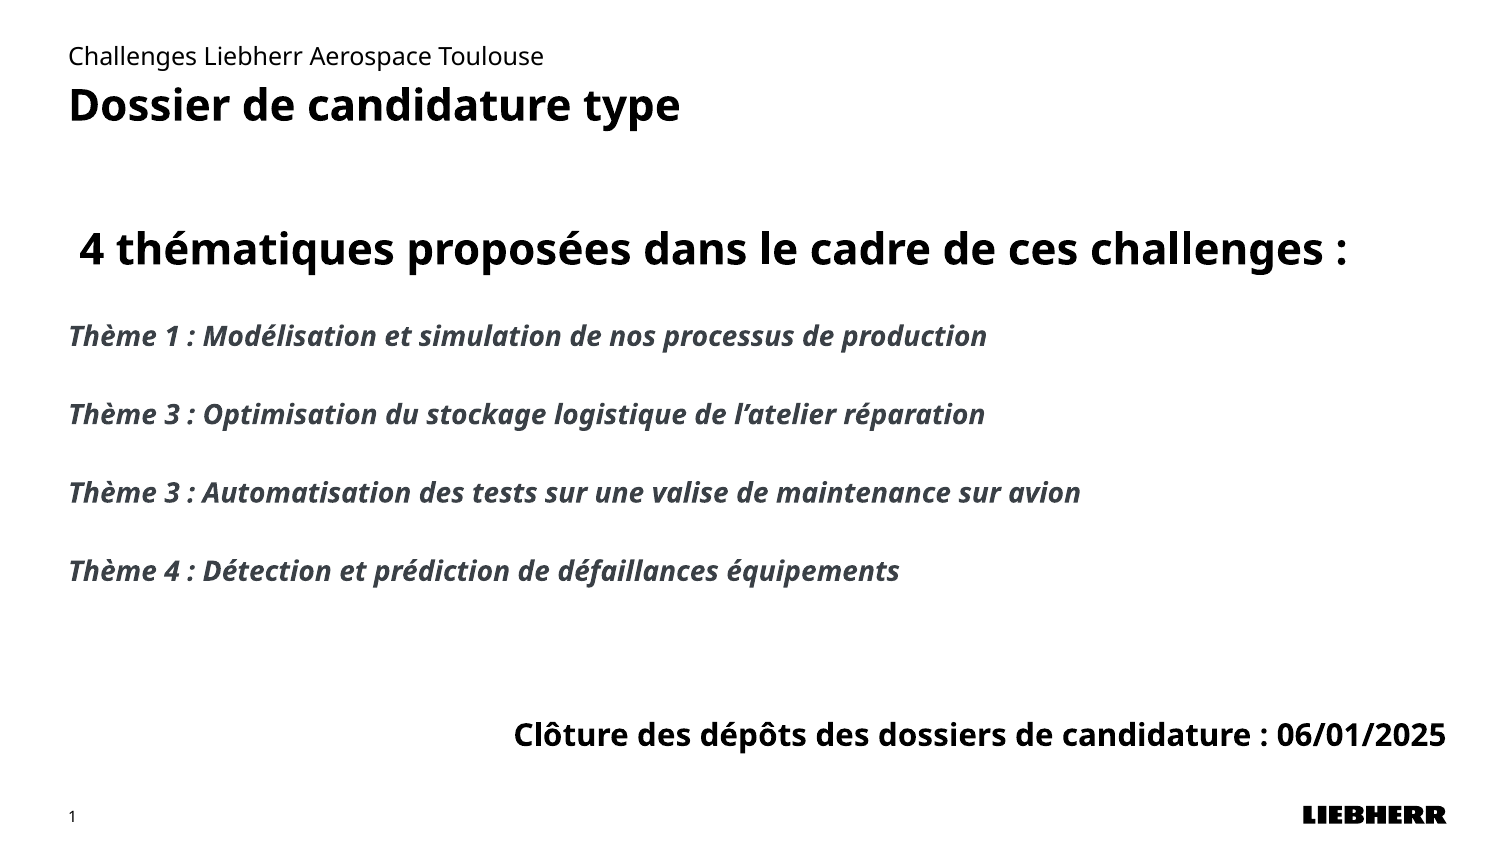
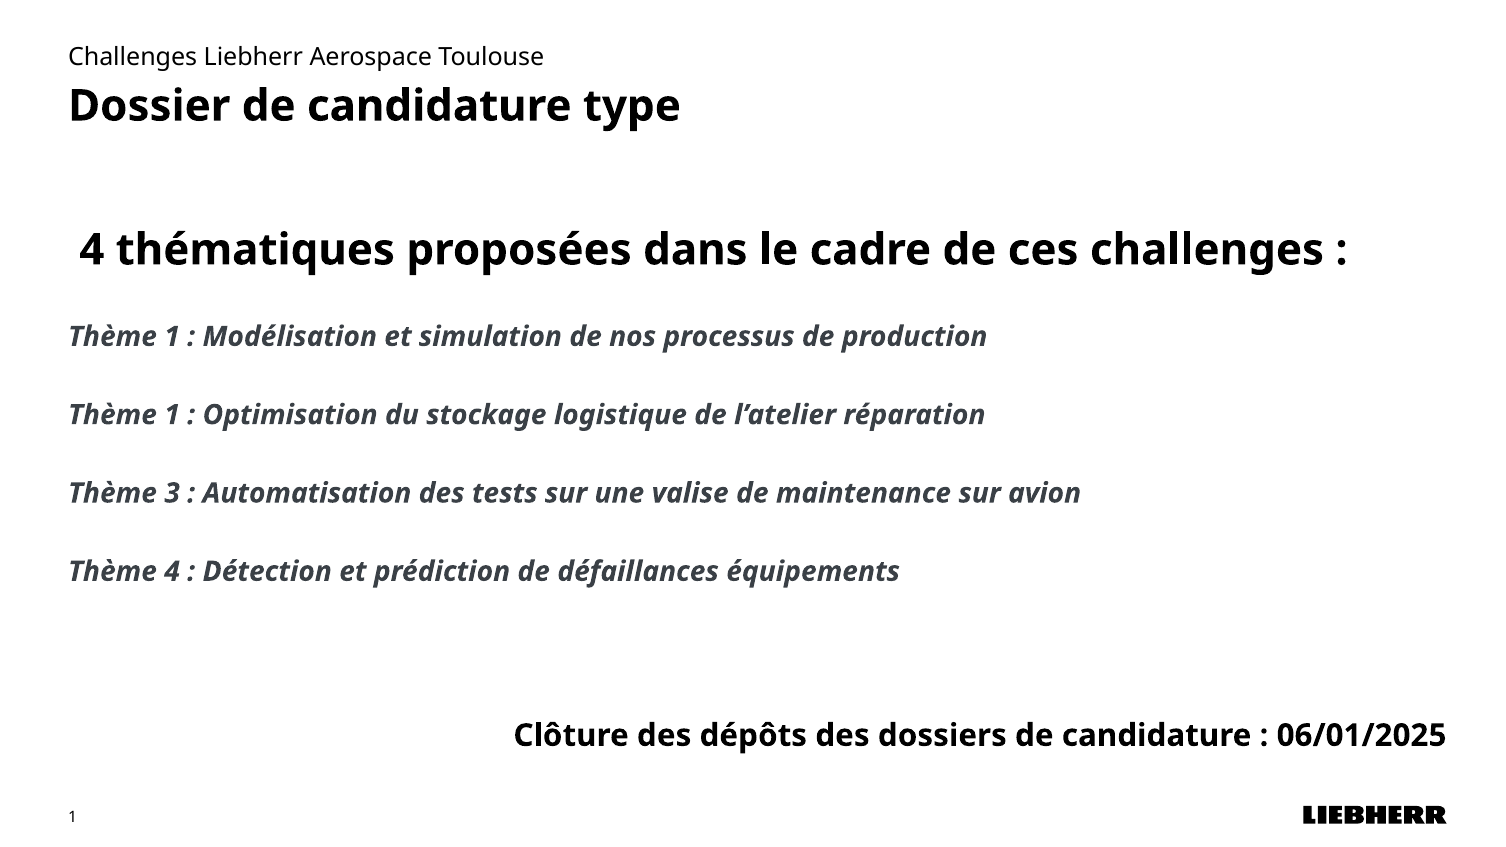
3: 3 -> 1 (172, 415)
